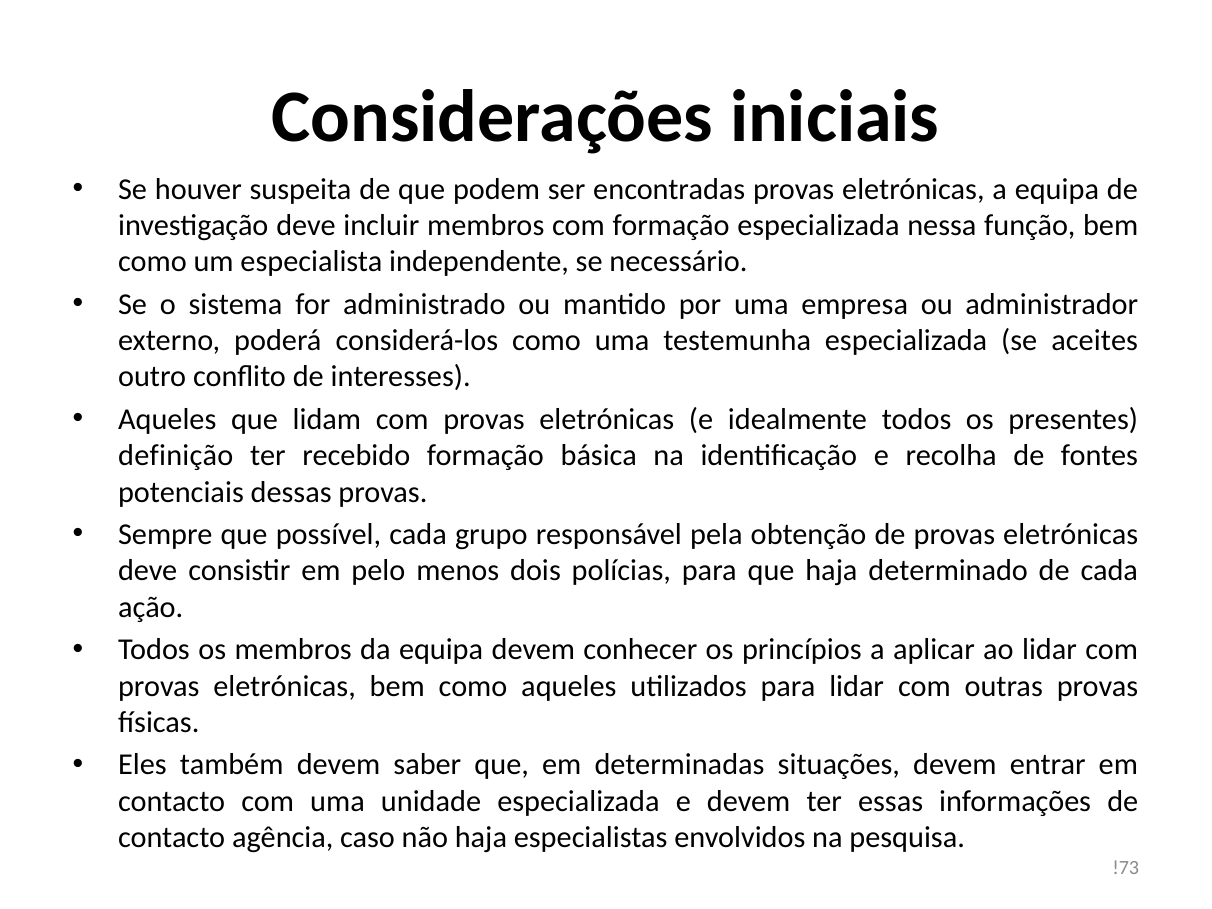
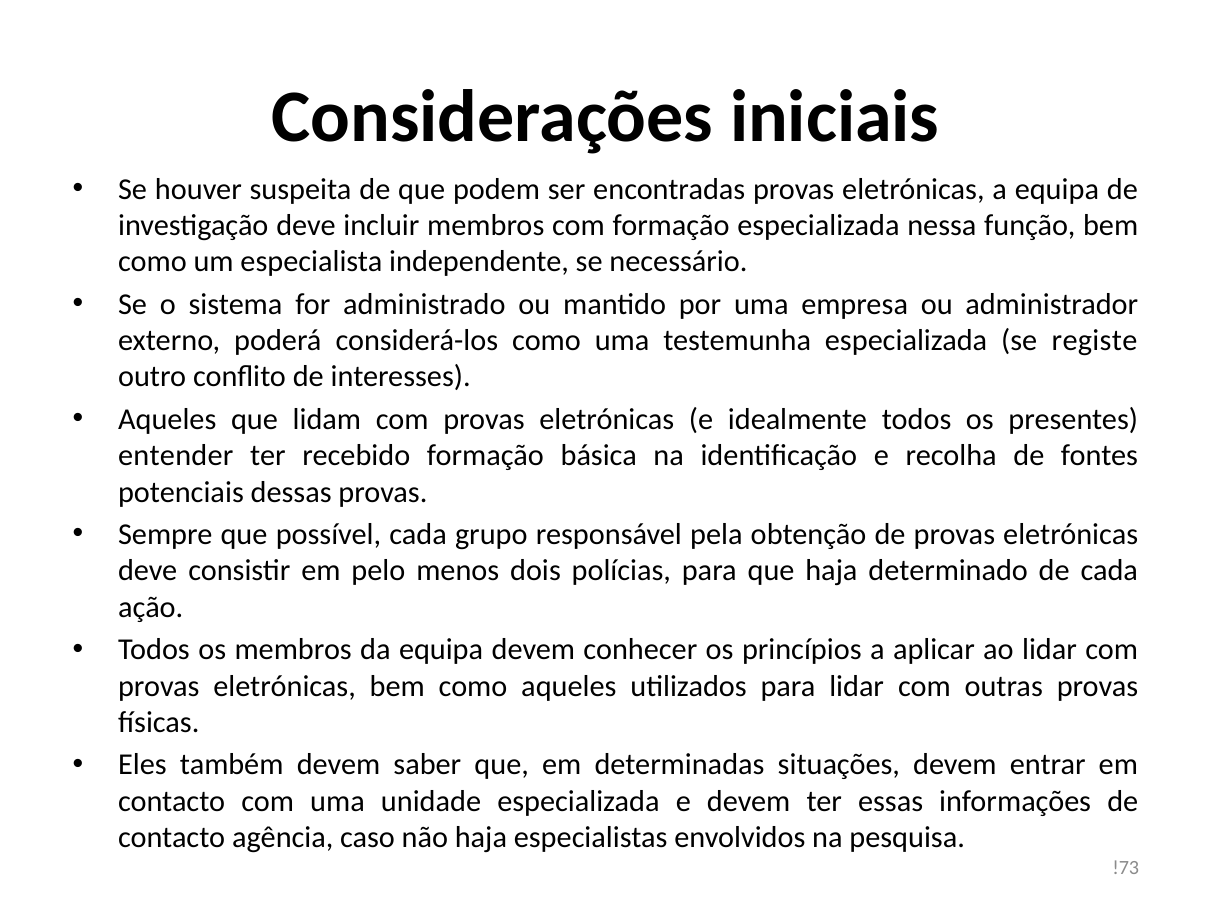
aceites: aceites -> registe (1095, 341)
definição: definição -> entender (176, 456)
